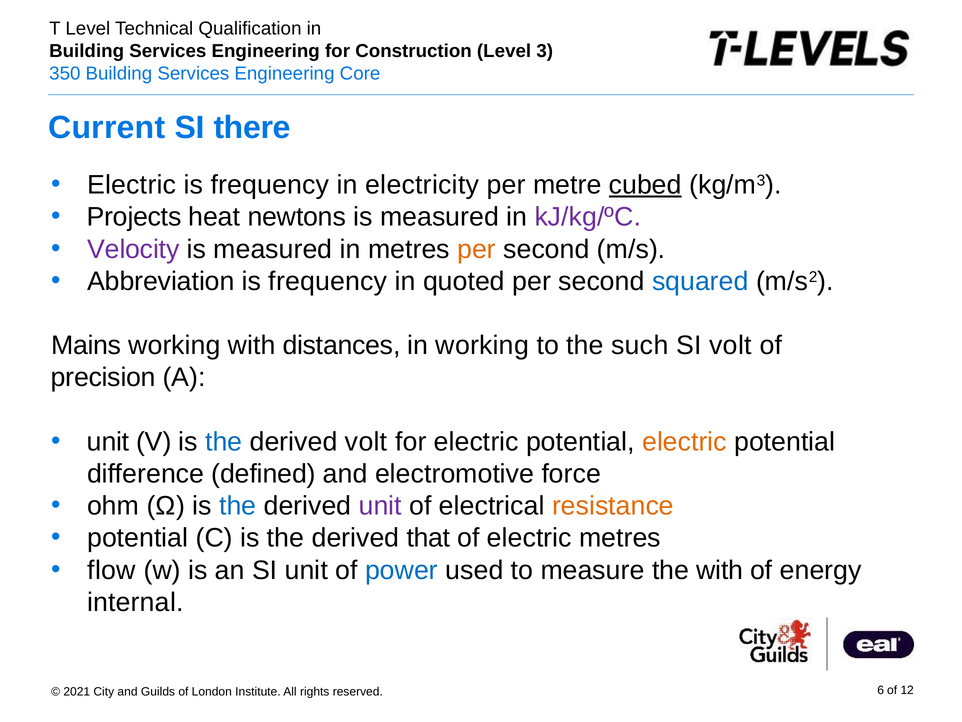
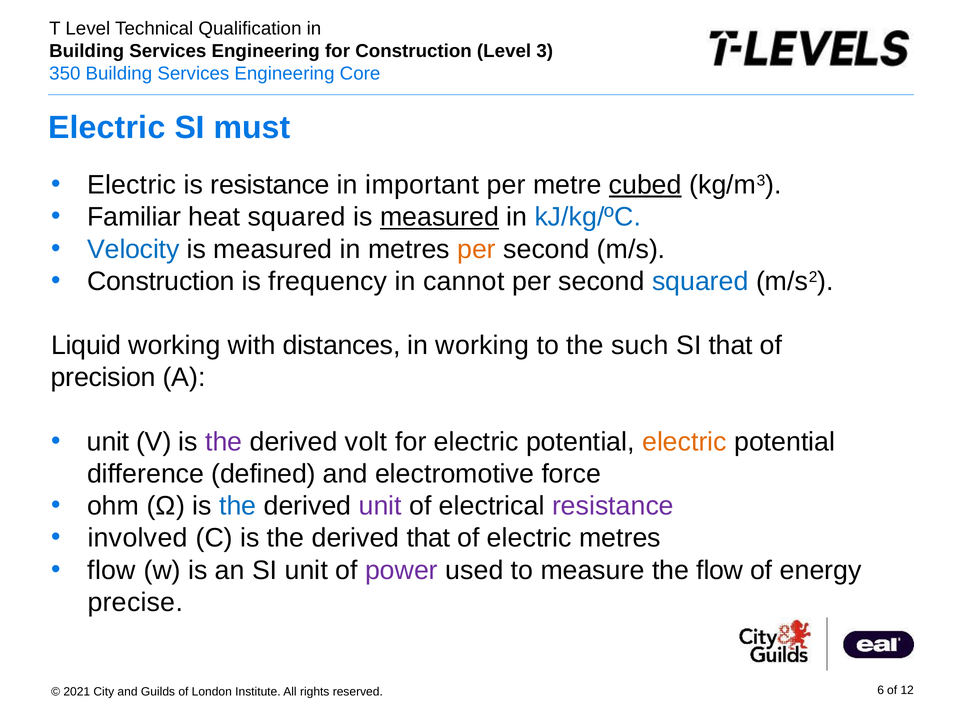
Current: Current -> Electric (107, 128)
there: there -> must (252, 128)
frequency: frequency -> resistance (270, 185)
electricity: electricity -> important (422, 185)
Projects: Projects -> Familiar (134, 217)
heat newtons: newtons -> squared (297, 217)
measured underline: none -> present (440, 217)
kJ/kg/ºC colour: purple -> blue (588, 217)
Velocity colour: purple -> blue (133, 249)
Abbreviation: Abbreviation -> Construction (161, 281)
quoted: quoted -> cannot (464, 281)
Mains: Mains -> Liquid (86, 345)
SI volt: volt -> that (731, 345)
the colour: blue -> purple (224, 441)
resistance colour: orange -> purple (613, 506)
potential: potential -> involved (138, 538)
power colour: blue -> purple (401, 570)
the with: with -> flow (720, 570)
internal: internal -> precise (135, 602)
